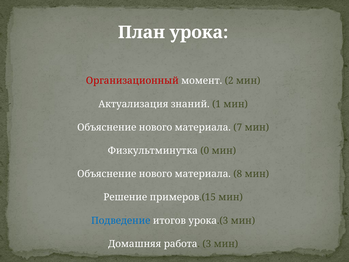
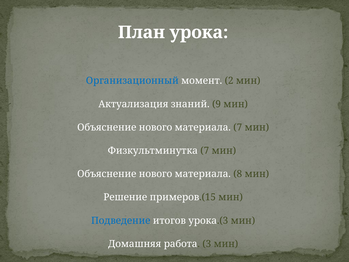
Организационный colour: red -> blue (132, 81)
1: 1 -> 9 (217, 104)
Физкультминутка 0: 0 -> 7 (205, 151)
